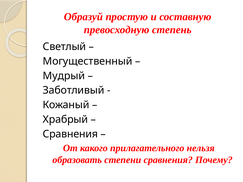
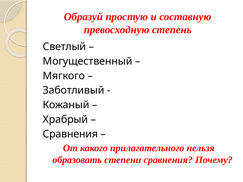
Мудрый: Мудрый -> Мягкого (64, 76)
